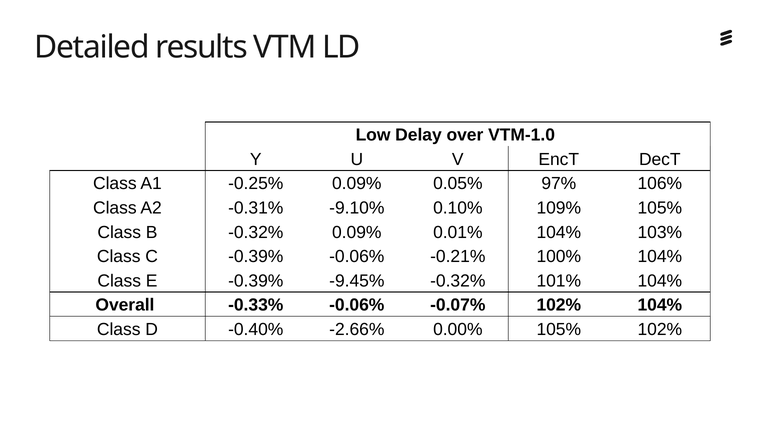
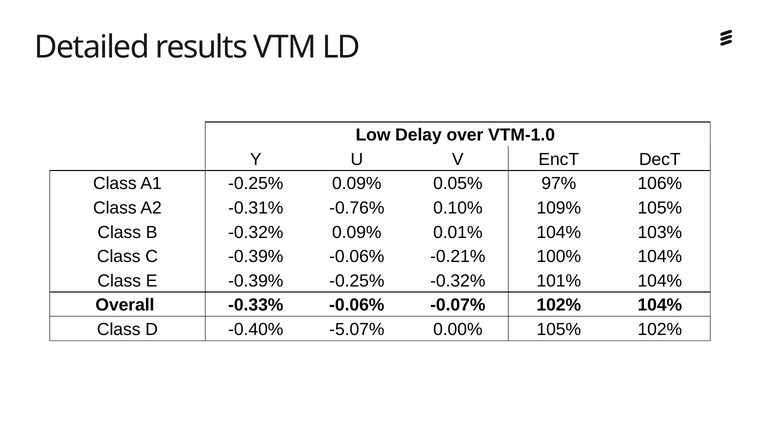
-9.10%: -9.10% -> -0.76% (357, 208)
-0.39% -9.45%: -9.45% -> -0.25% (357, 281)
-2.66%: -2.66% -> -5.07% (357, 329)
